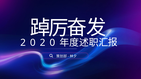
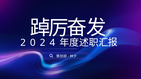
0 2 0: 0 -> 4 (52, 43)
